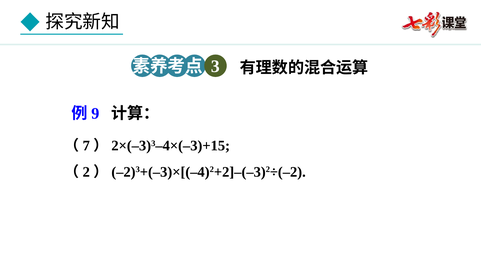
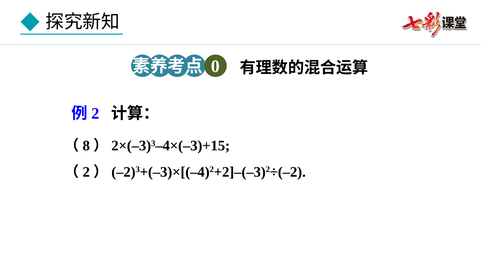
3: 3 -> 0 (215, 66)
9: 9 -> 2 (95, 113)
7: 7 -> 8 (86, 146)
